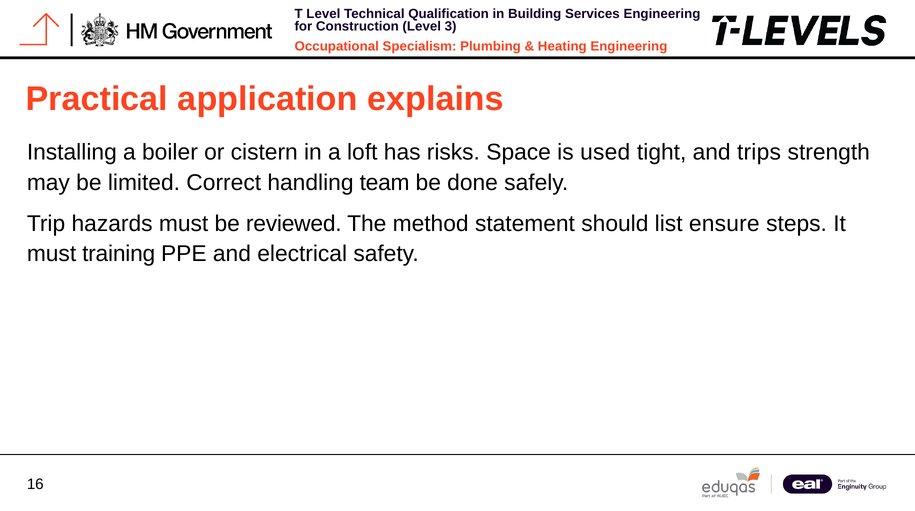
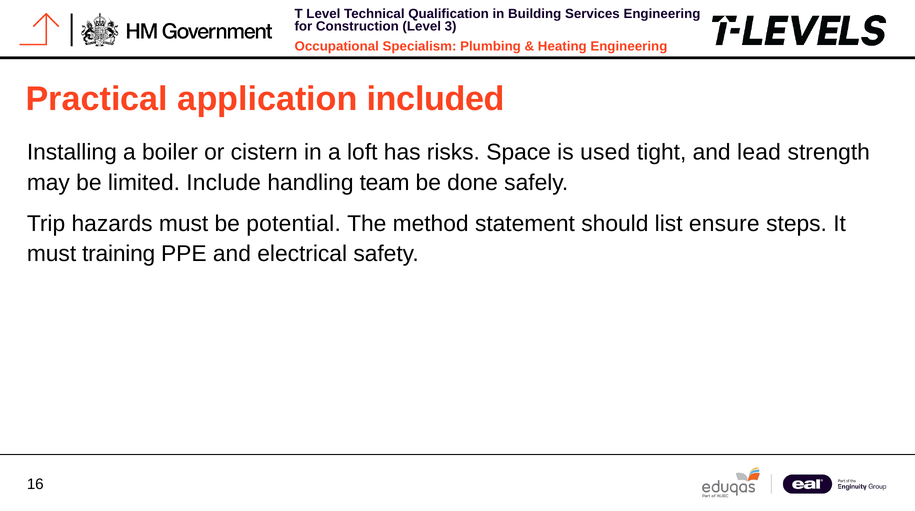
explains: explains -> included (436, 99)
trips: trips -> lead (759, 153)
Correct: Correct -> Include (224, 183)
reviewed: reviewed -> potential (294, 224)
